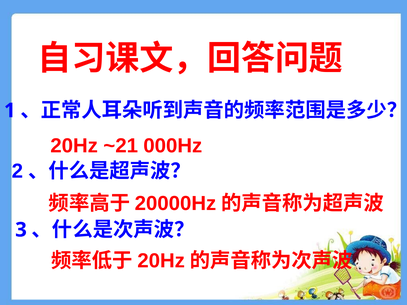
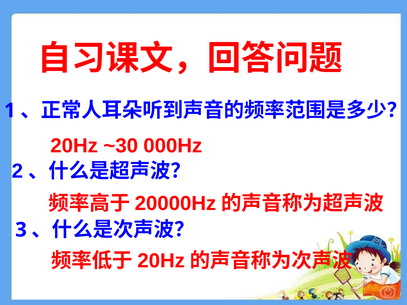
~21: ~21 -> ~30 (121, 146)
